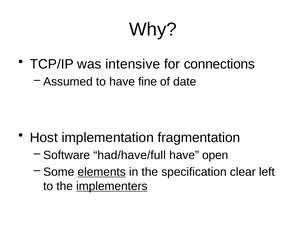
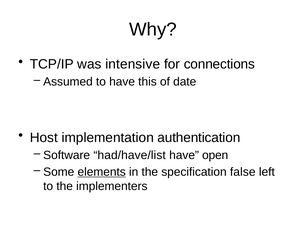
fine: fine -> this (147, 82)
fragmentation: fragmentation -> authentication (199, 138)
had/have/full: had/have/full -> had/have/list (130, 156)
clear: clear -> false (243, 172)
implementers underline: present -> none (112, 187)
